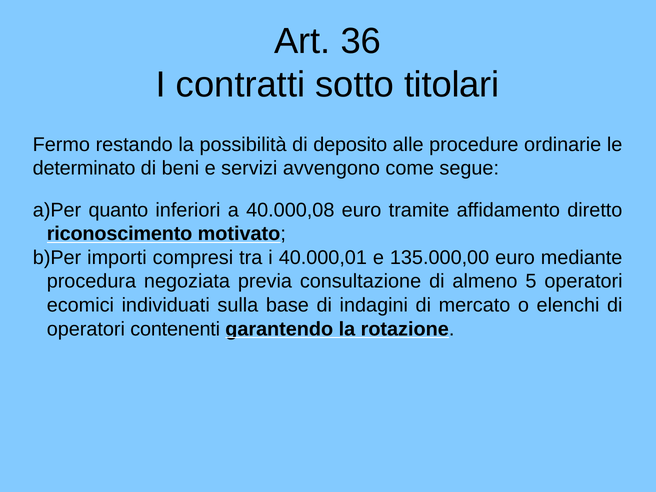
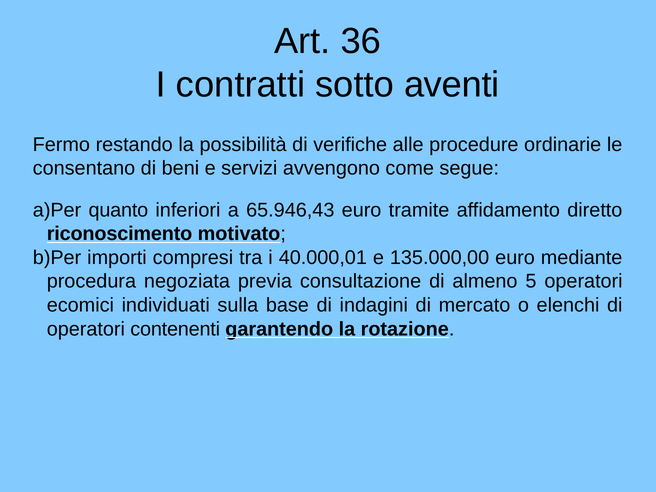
titolari: titolari -> aventi (452, 85)
deposito: deposito -> verifiche (350, 144)
determinato: determinato -> consentano (84, 168)
40.000,08: 40.000,08 -> 65.946,43 (290, 210)
